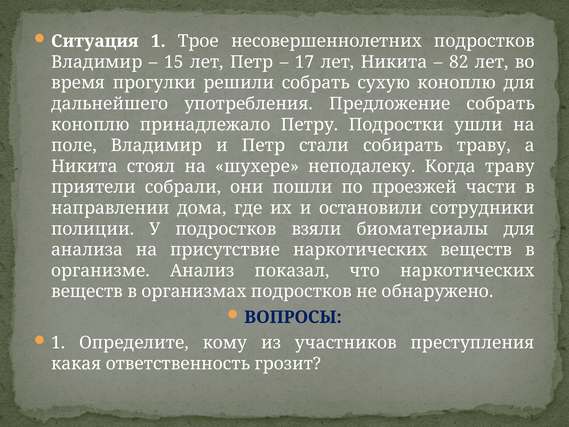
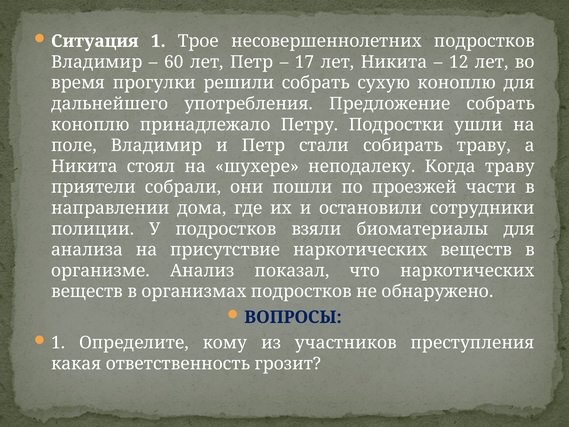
15: 15 -> 60 (174, 62)
82: 82 -> 12 (459, 62)
